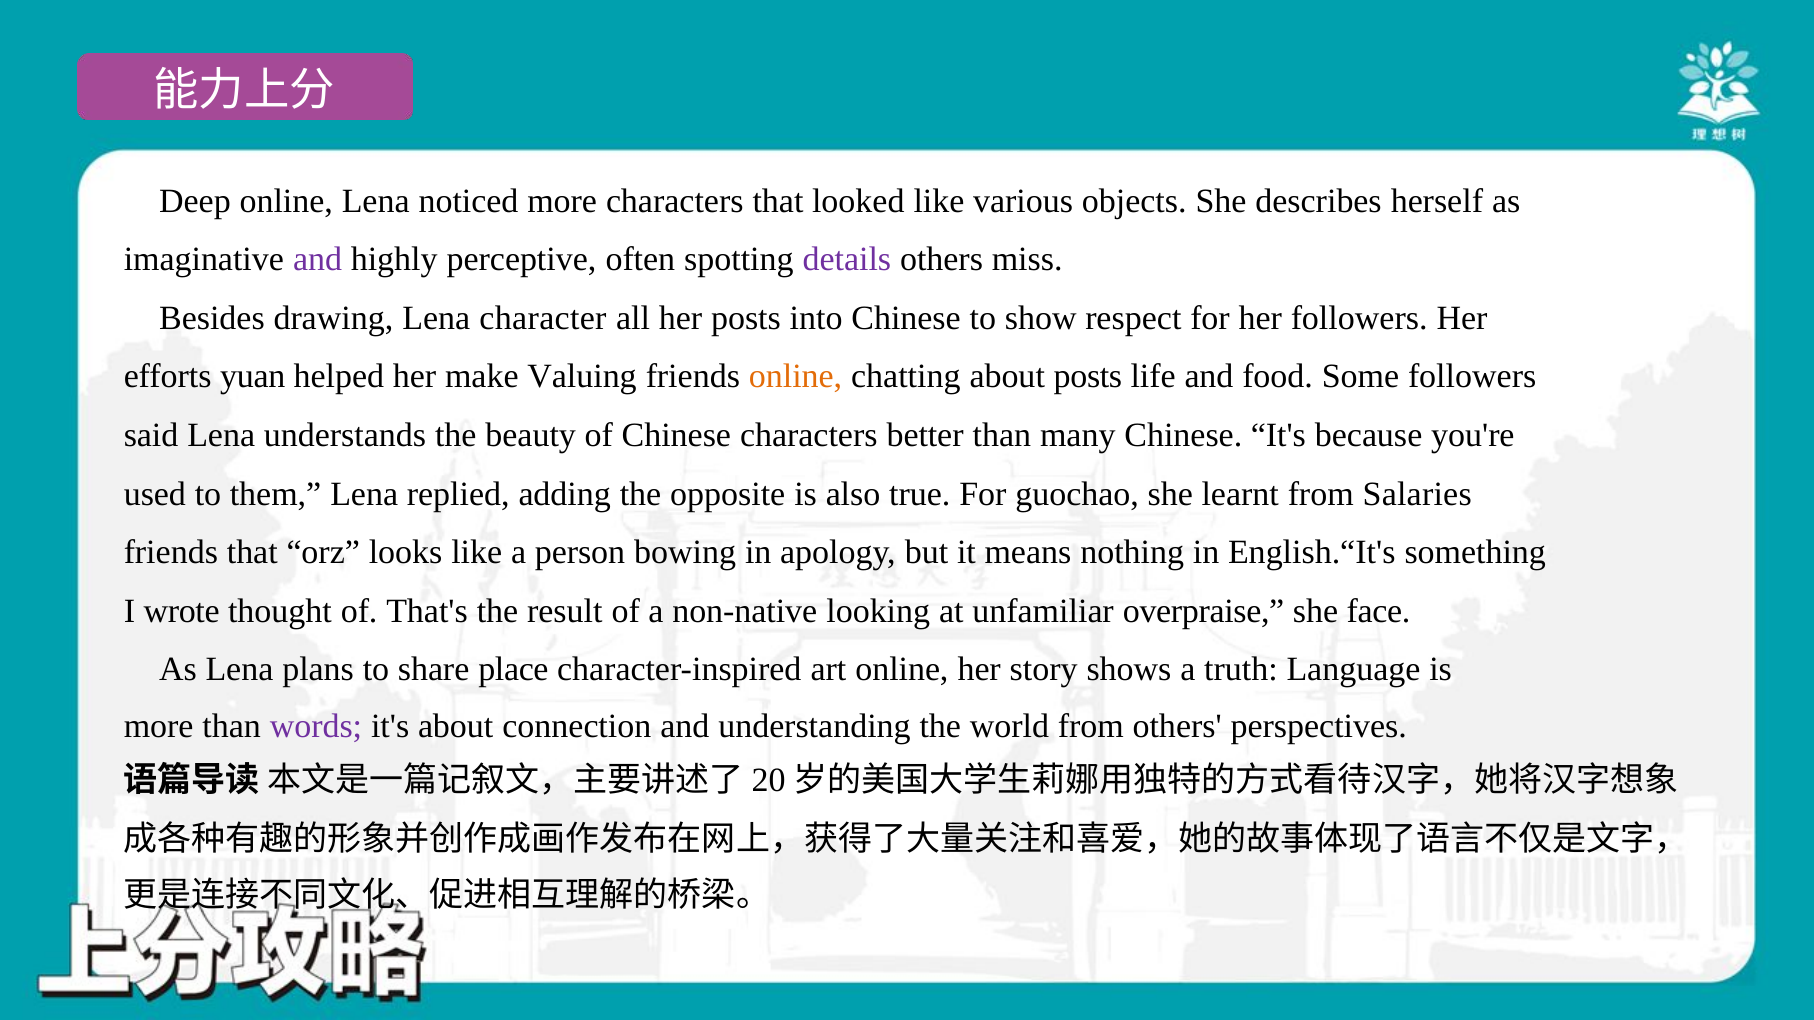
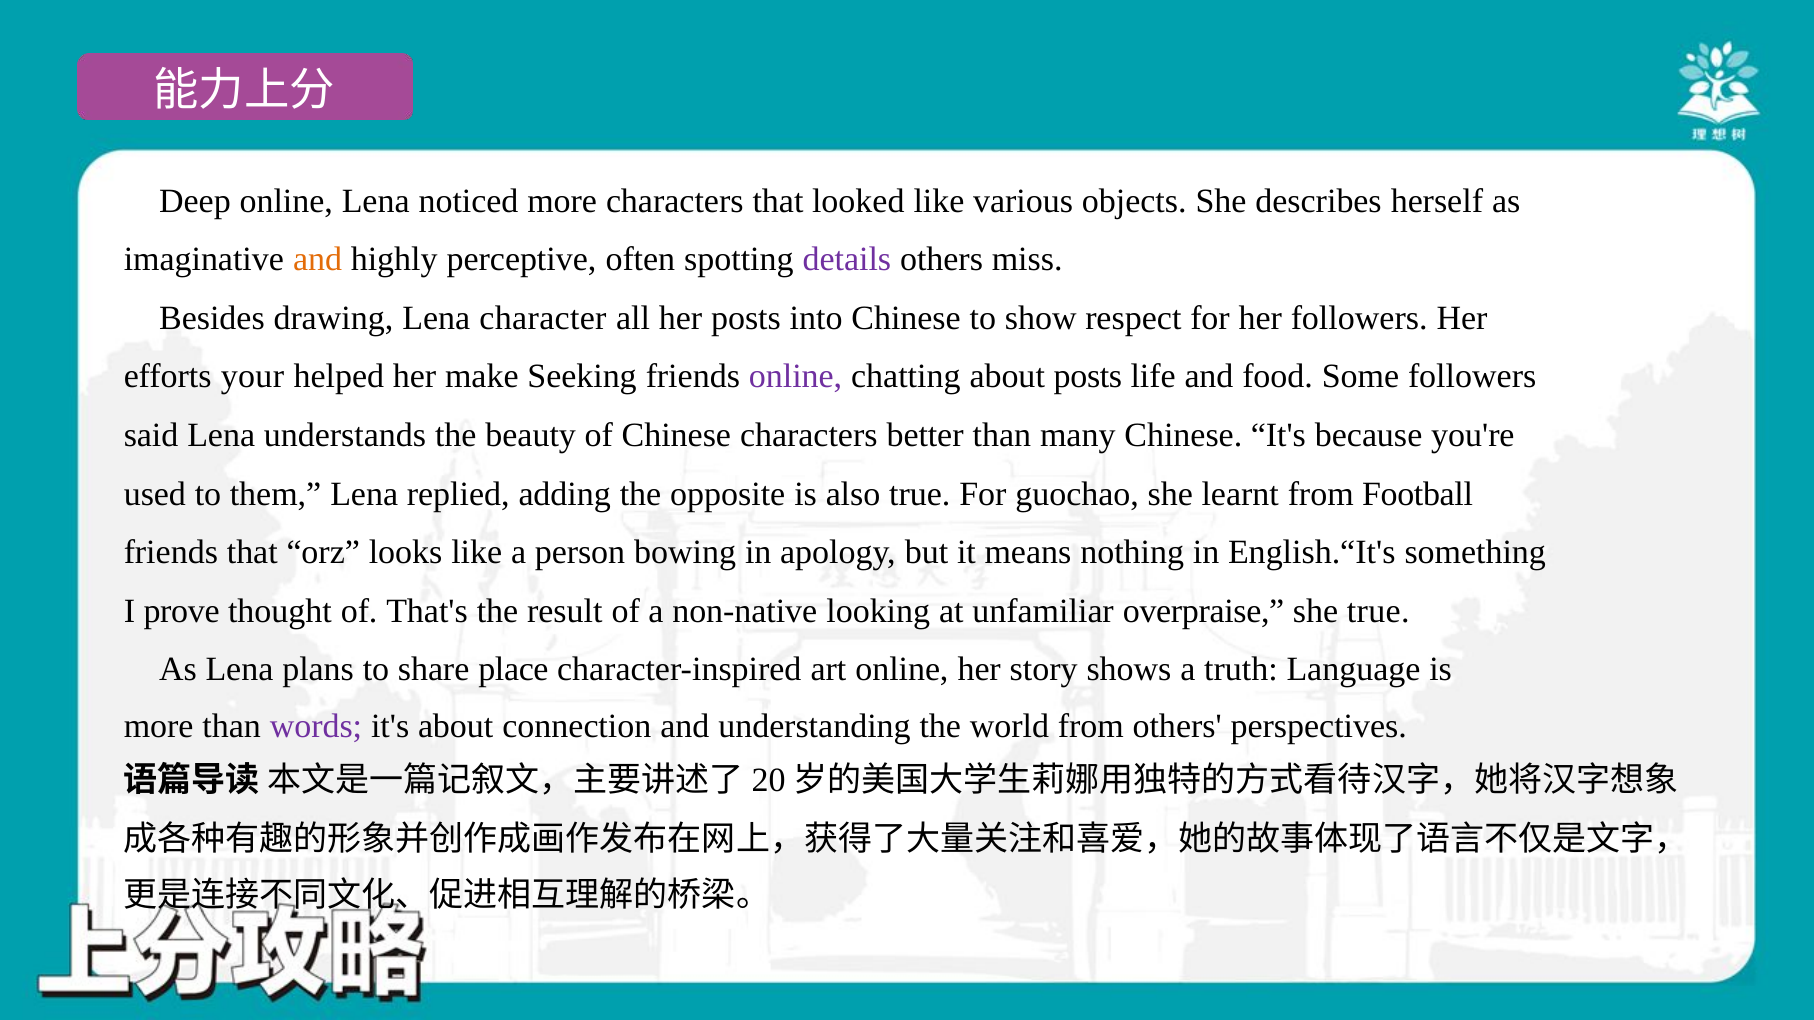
and colour: purple -> orange (318, 260)
yuan: yuan -> your (252, 377)
Valuing: Valuing -> Seeking (582, 377)
online colour: orange -> purple (796, 377)
Salaries: Salaries -> Football (1417, 494)
wrote: wrote -> prove (182, 611)
she face: face -> true (1378, 611)
